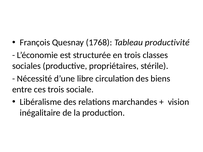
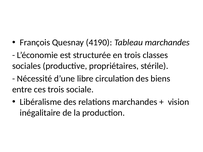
1768: 1768 -> 4190 (99, 43)
Tableau productivité: productivité -> marchandes (167, 43)
